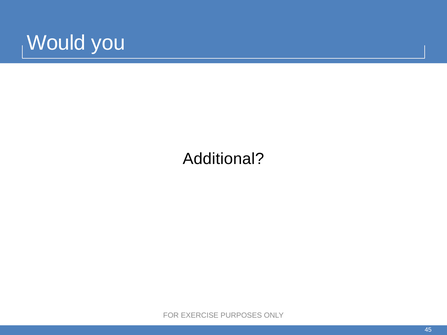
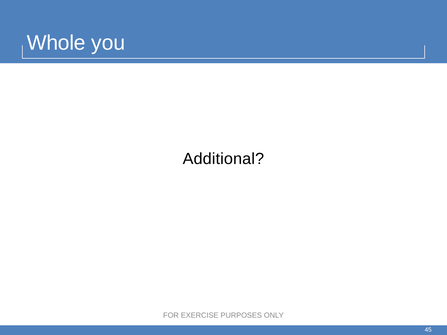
Would: Would -> Whole (56, 43)
